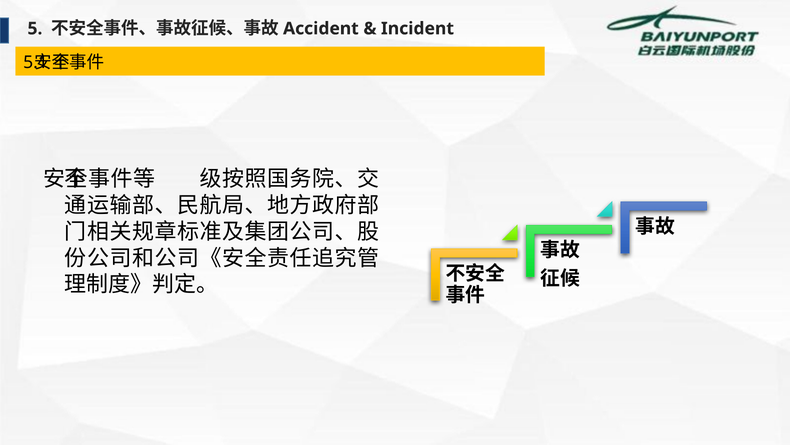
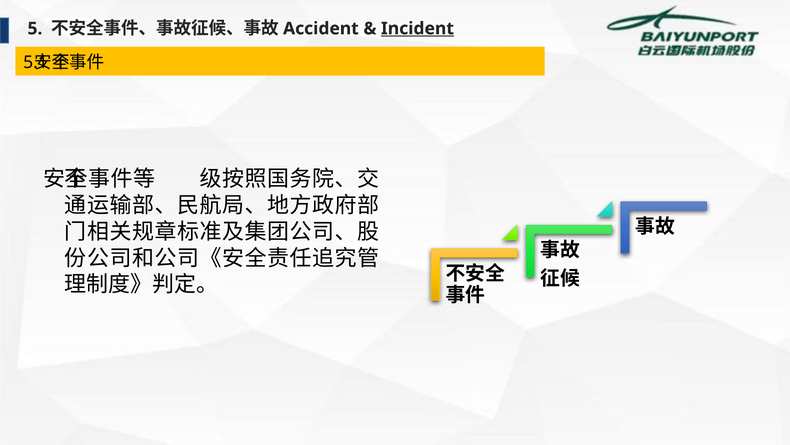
Incident underline: none -> present (417, 29)
